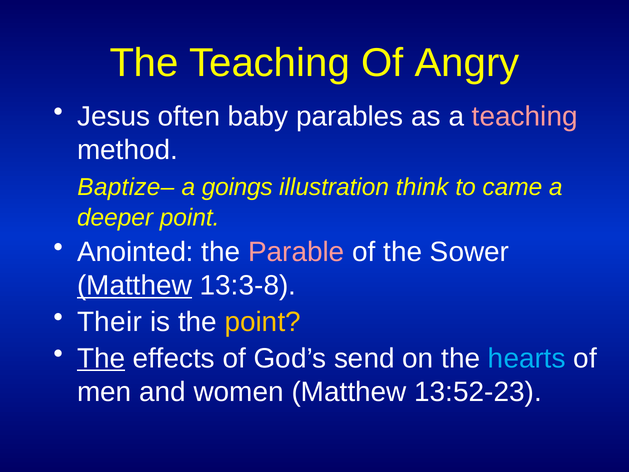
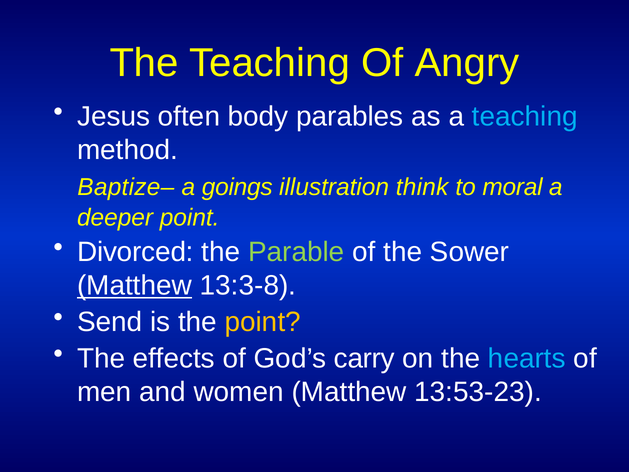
baby: baby -> body (258, 116)
teaching colour: pink -> light blue (525, 116)
came: came -> moral (512, 187)
Anointed: Anointed -> Divorced (135, 252)
Parable colour: pink -> light green (296, 252)
Their: Their -> Send (110, 322)
The underline: present -> none (101, 358)
send: send -> carry (364, 358)
13:52-23: 13:52-23 -> 13:53-23 (478, 392)
